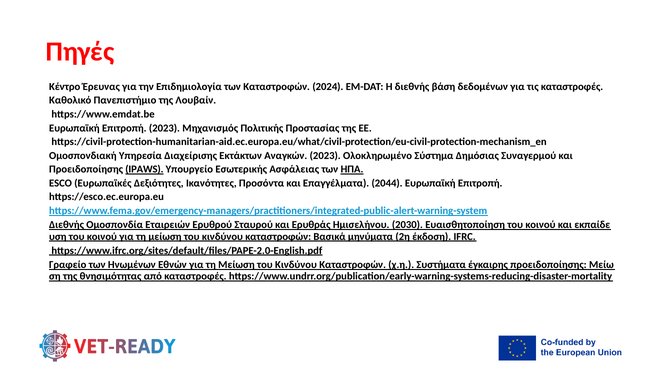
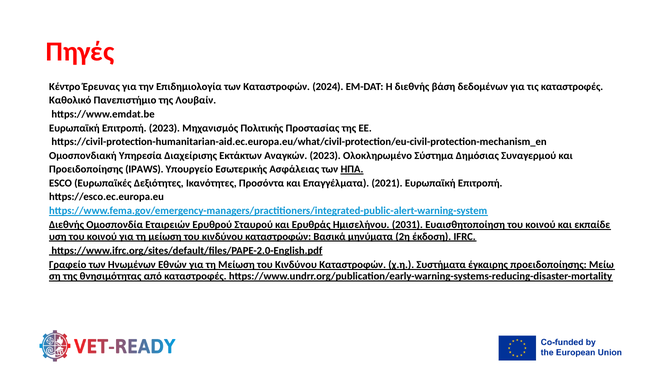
IPAWS underline: present -> none (144, 169)
2044: 2044 -> 2021 (387, 183)
2030: 2030 -> 2031 (407, 225)
